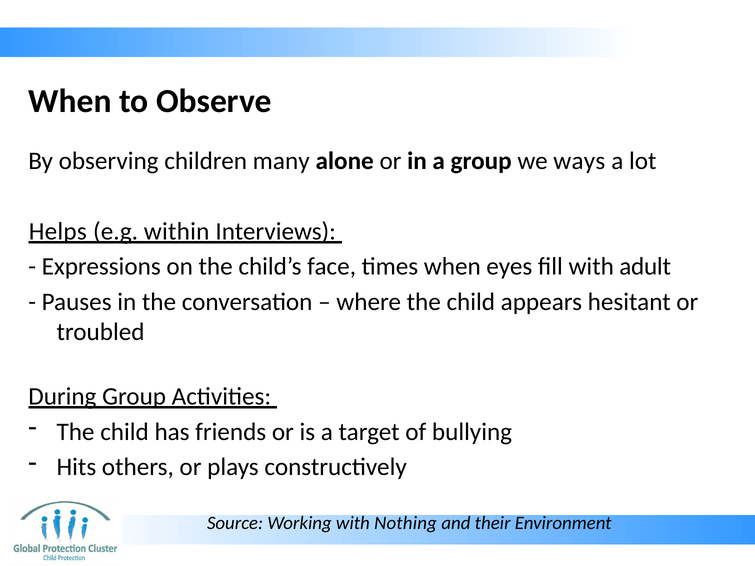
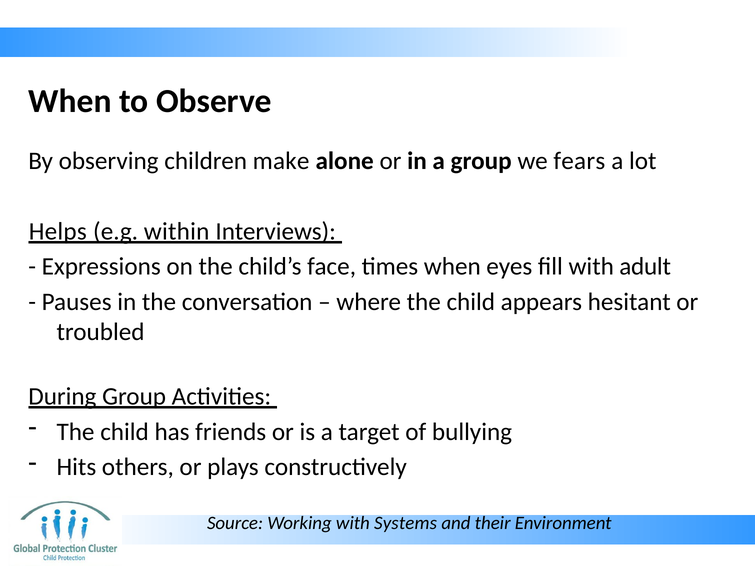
many: many -> make (281, 161)
ways: ways -> fears (579, 161)
Nothing: Nothing -> Systems (406, 523)
